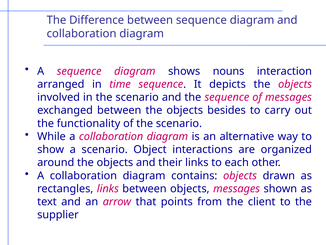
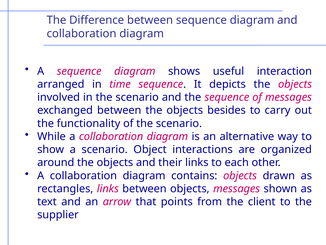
nouns: nouns -> useful (228, 71)
